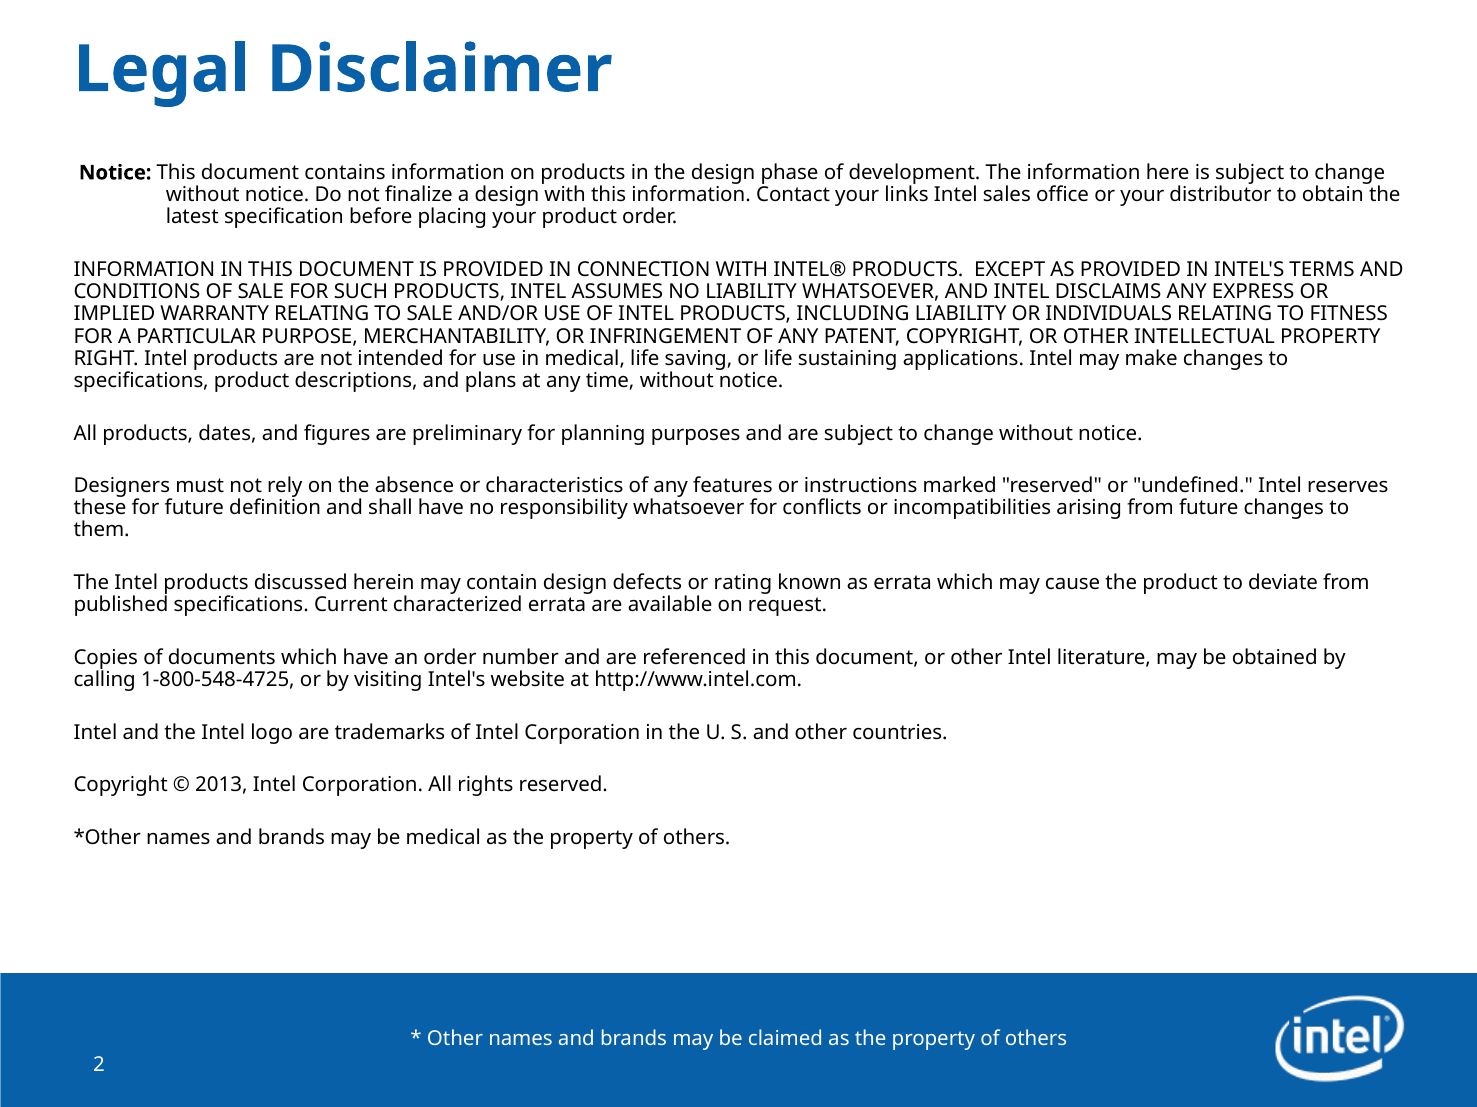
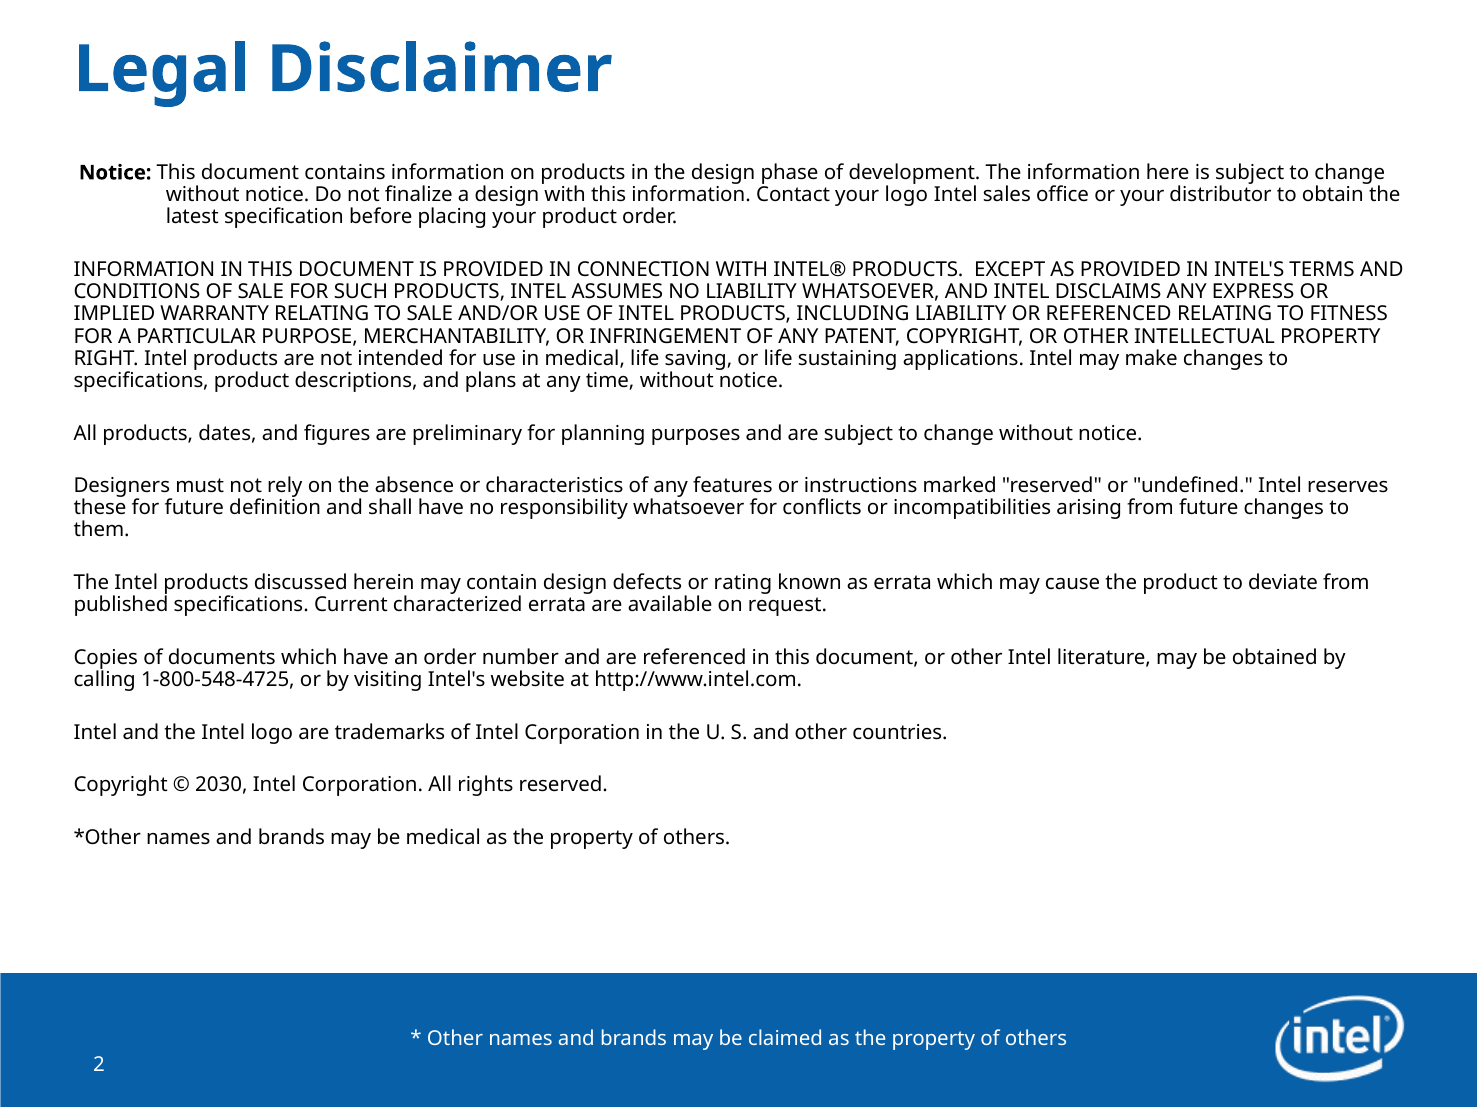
your links: links -> logo (906, 195)
OR INDIVIDUALS: INDIVIDUALS -> REFERENCED (1109, 314)
2013: 2013 -> 2030 (221, 786)
